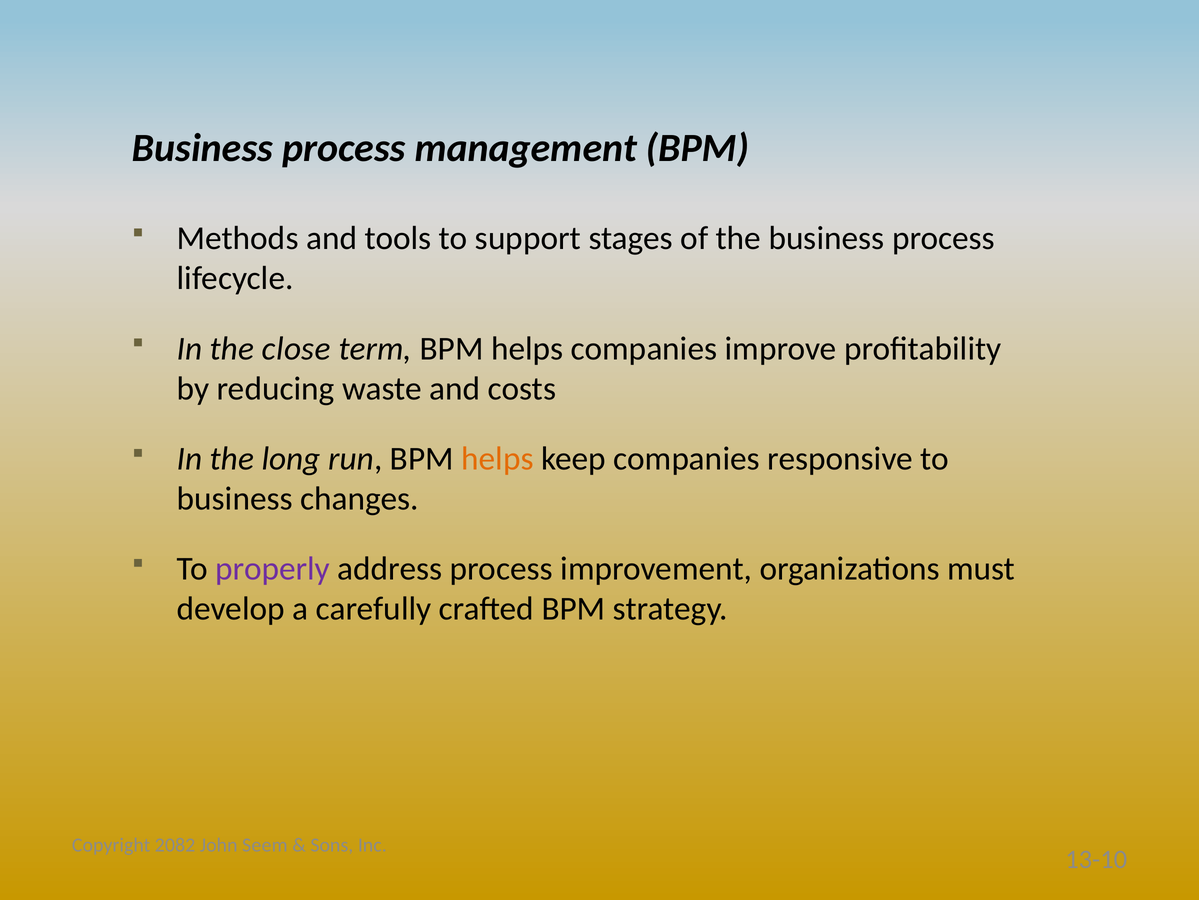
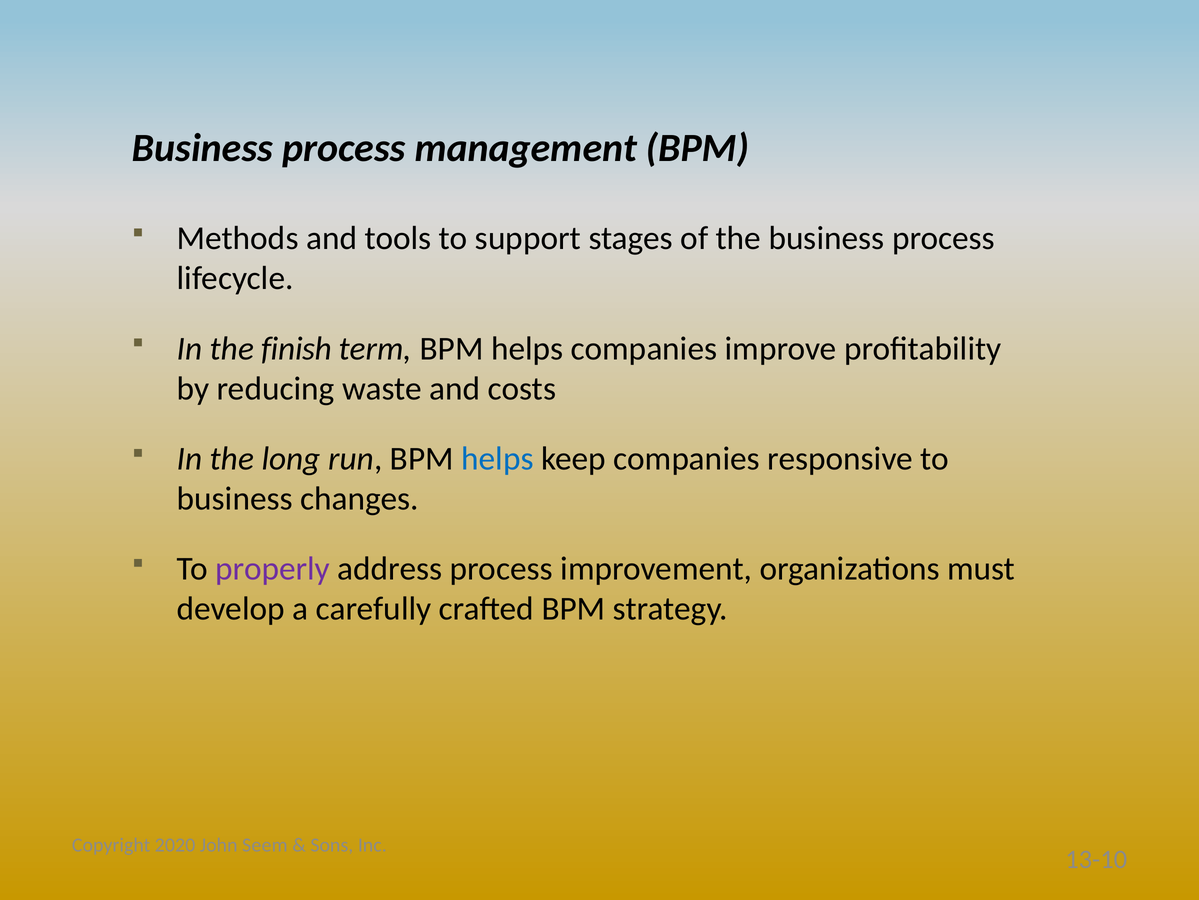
close: close -> finish (297, 348)
helps colour: orange -> blue (497, 458)
2082: 2082 -> 2020 (175, 844)
